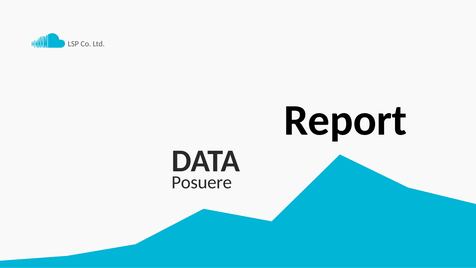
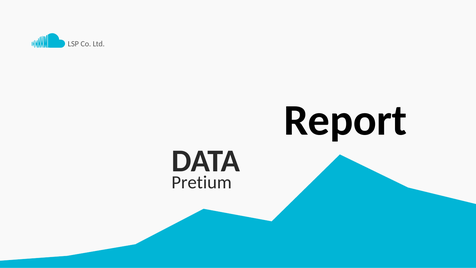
Posuere: Posuere -> Pretium (202, 182)
